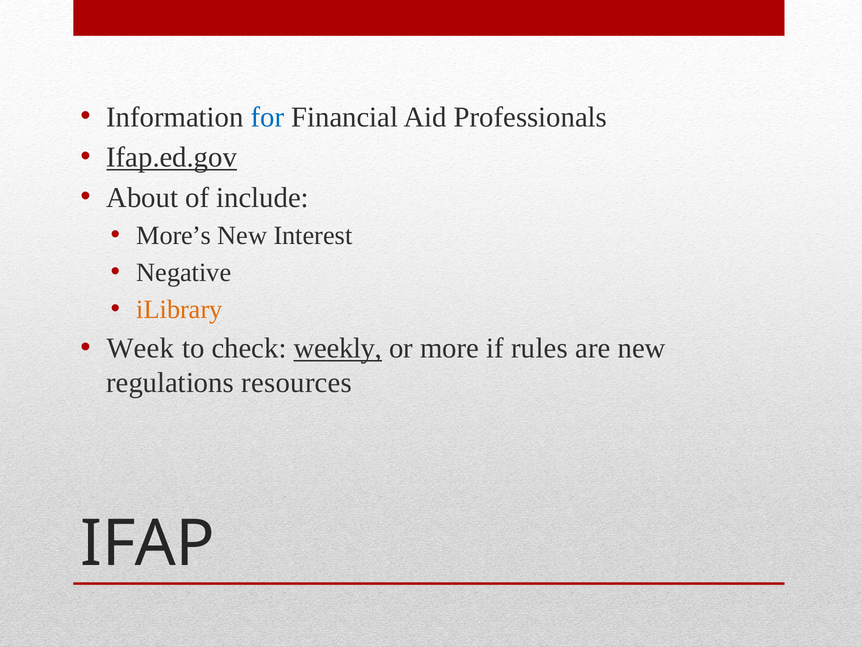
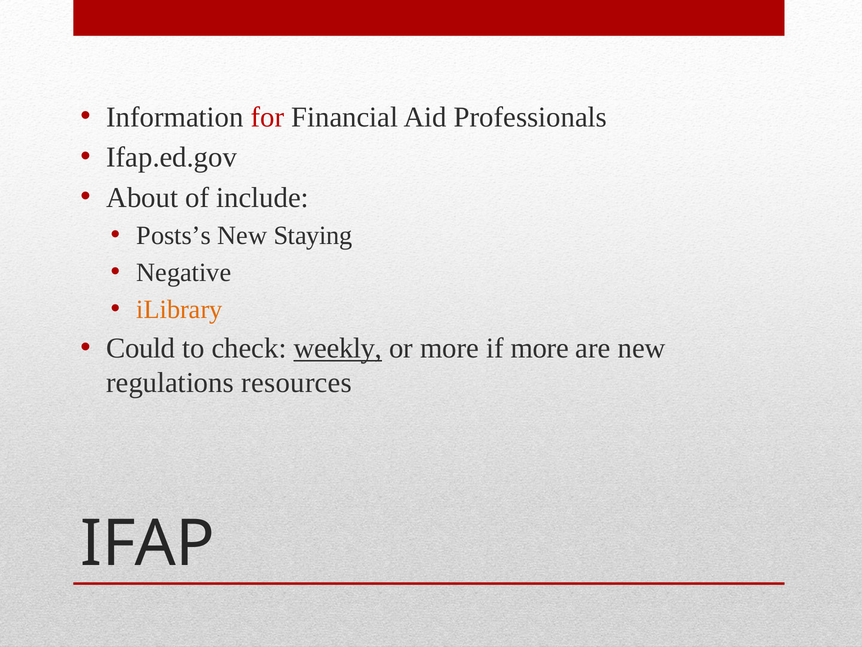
for colour: blue -> red (267, 117)
Ifap.ed.gov underline: present -> none (172, 157)
More’s: More’s -> Posts’s (174, 236)
Interest: Interest -> Staying (313, 236)
Week: Week -> Could (141, 348)
if rules: rules -> more (540, 348)
